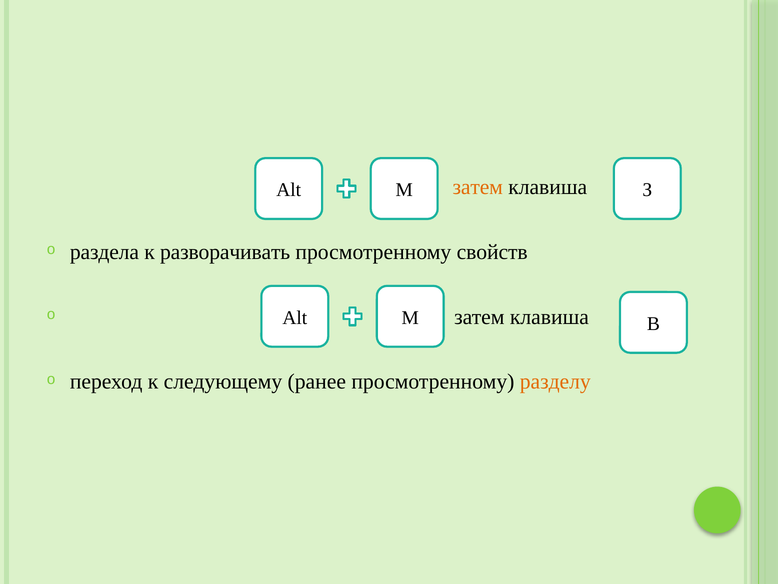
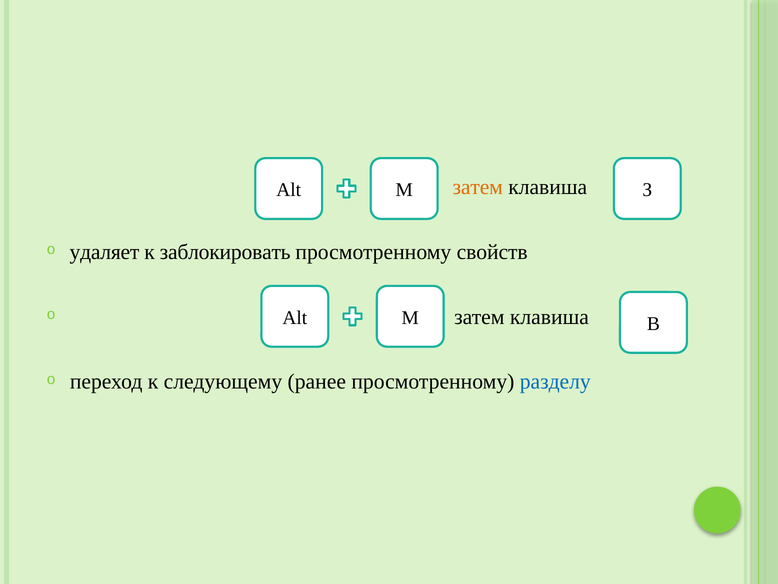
раздела: раздела -> удаляет (104, 252)
разворачивать: разворачивать -> заблокировать (225, 252)
разделу colour: orange -> blue (555, 382)
